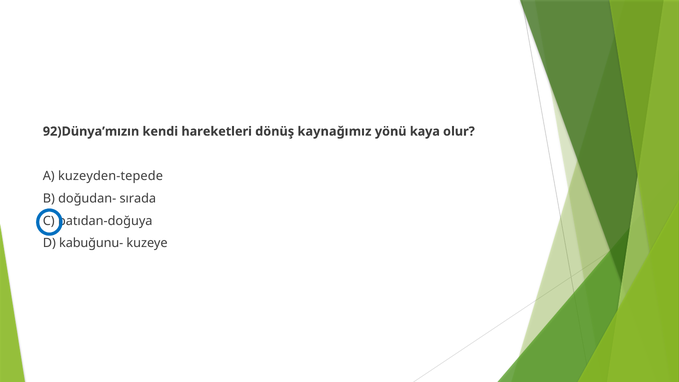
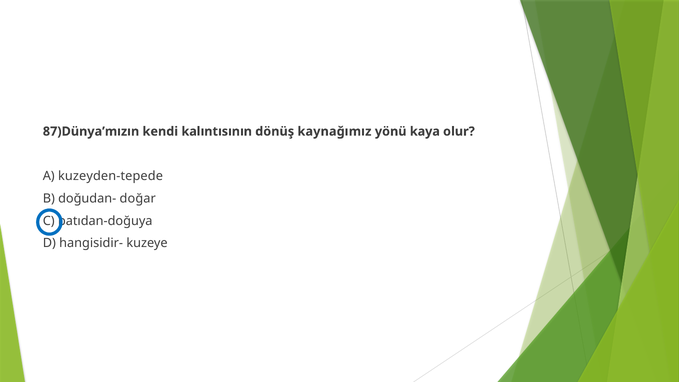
92)Dünya’mızın: 92)Dünya’mızın -> 87)Dünya’mızın (91, 131)
hareketleri: hareketleri -> kalıntısının (217, 131)
sırada: sırada -> doğar (138, 198)
kabuğunu-: kabuğunu- -> hangisidir- (91, 243)
